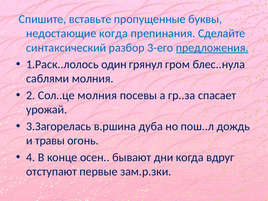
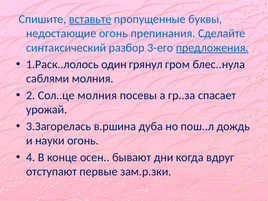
вставьте underline: none -> present (90, 19)
недостающие когда: когда -> огонь (113, 33)
травы: травы -> науки (50, 141)
